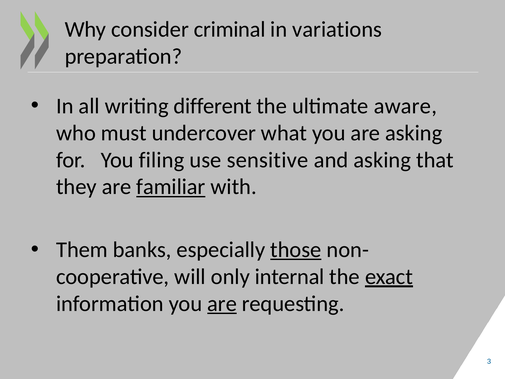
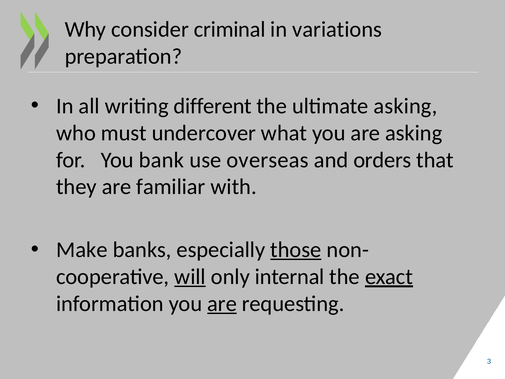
ultimate aware: aware -> asking (405, 106)
filing: filing -> bank (162, 160)
sensitive: sensitive -> overseas (268, 160)
and asking: asking -> orders (382, 160)
familiar underline: present -> none (171, 187)
Them: Them -> Make (82, 250)
will underline: none -> present (190, 277)
